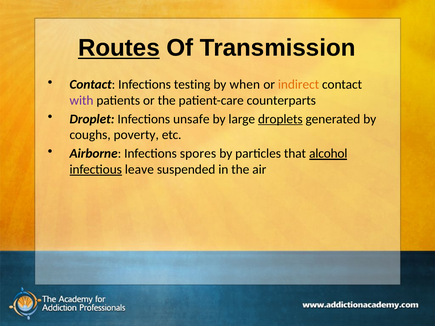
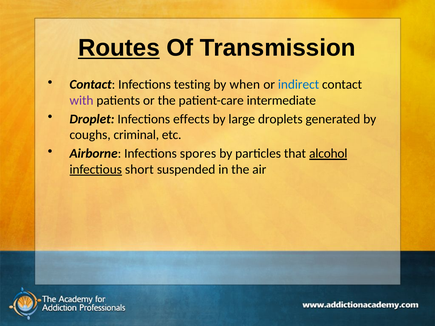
indirect colour: orange -> blue (299, 85)
counterparts: counterparts -> intermediate (281, 100)
unsafe: unsafe -> effects (191, 119)
droplets underline: present -> none (280, 119)
poverty: poverty -> criminal (136, 135)
leave: leave -> short (139, 170)
